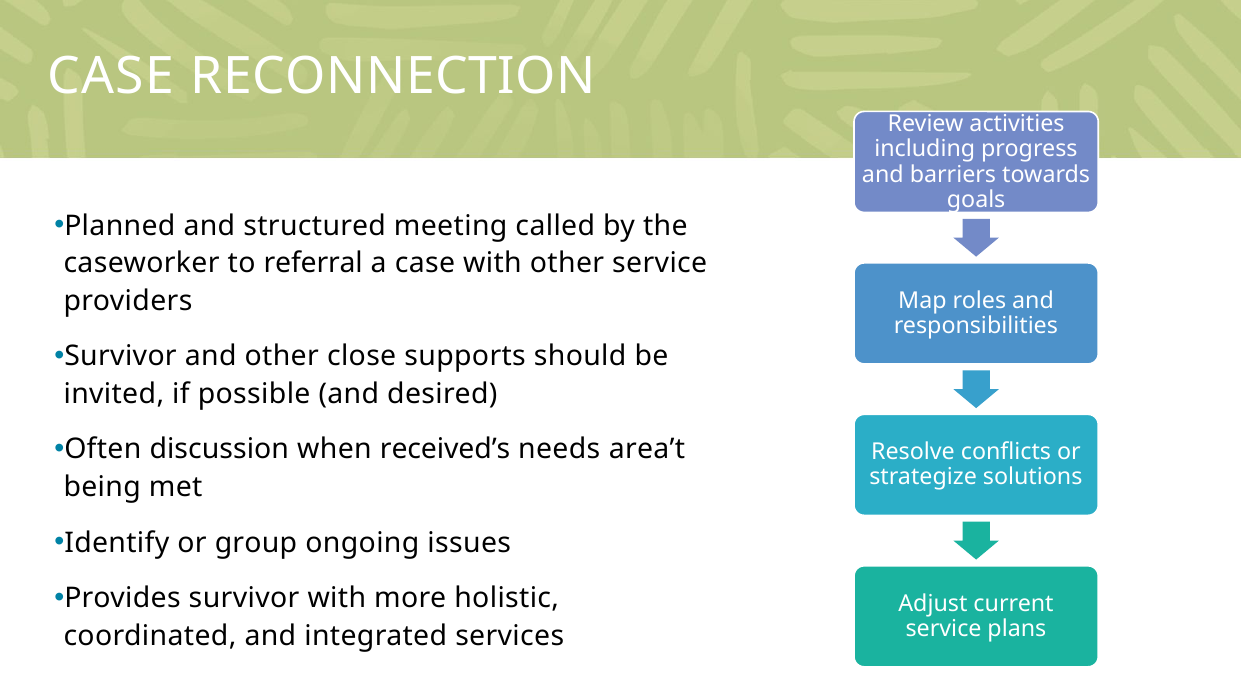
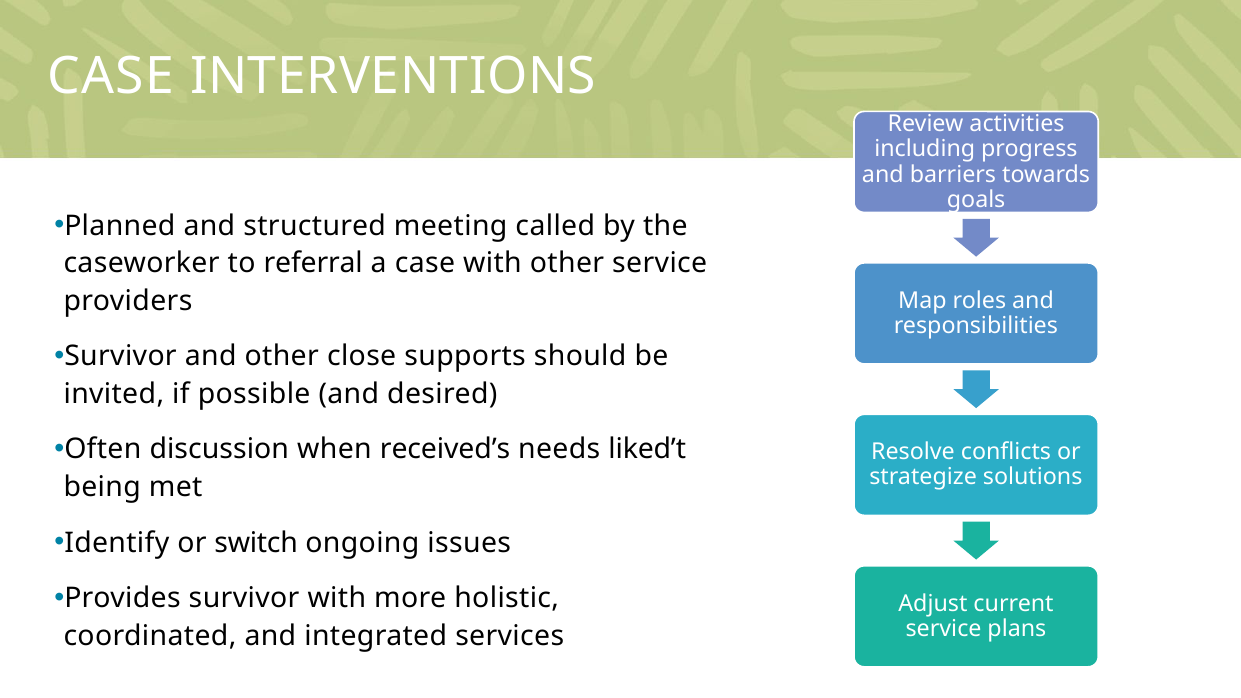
RECONNECTION: RECONNECTION -> INTERVENTIONS (393, 76)
area’t: area’t -> liked’t (647, 450)
group: group -> switch (256, 543)
